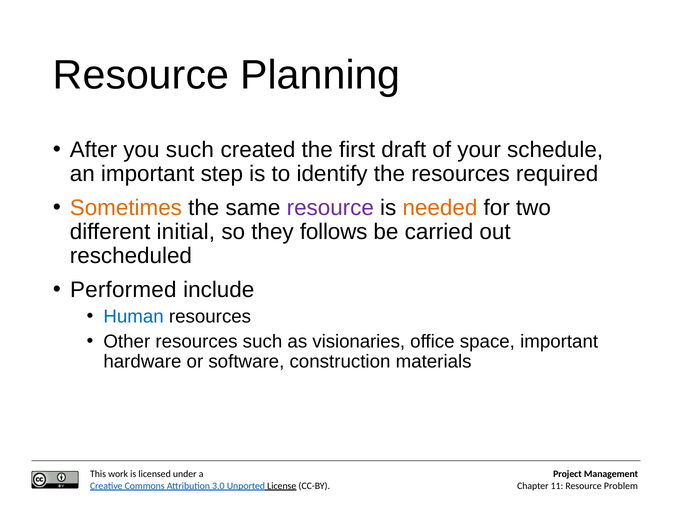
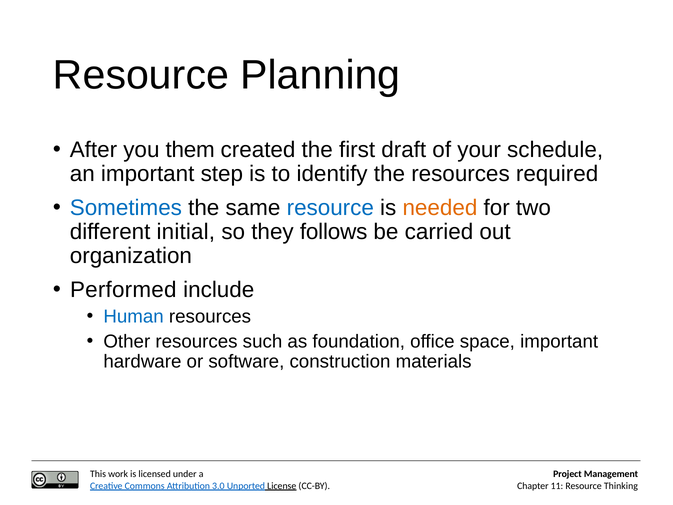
you such: such -> them (190, 150)
Sometimes colour: orange -> blue (126, 208)
resource colour: purple -> blue (330, 208)
rescheduled: rescheduled -> organization (131, 256)
visionaries: visionaries -> foundation (359, 341)
Problem: Problem -> Thinking (621, 486)
